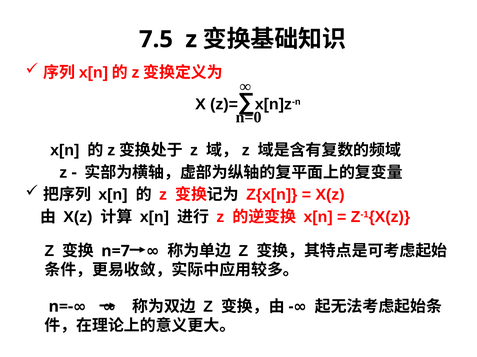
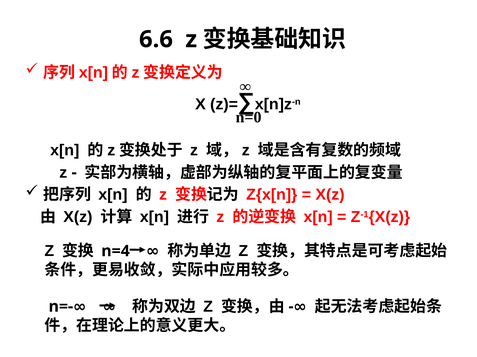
7.5: 7.5 -> 6.6 (156, 39)
n=7: n=7 -> n=4 (116, 251)
